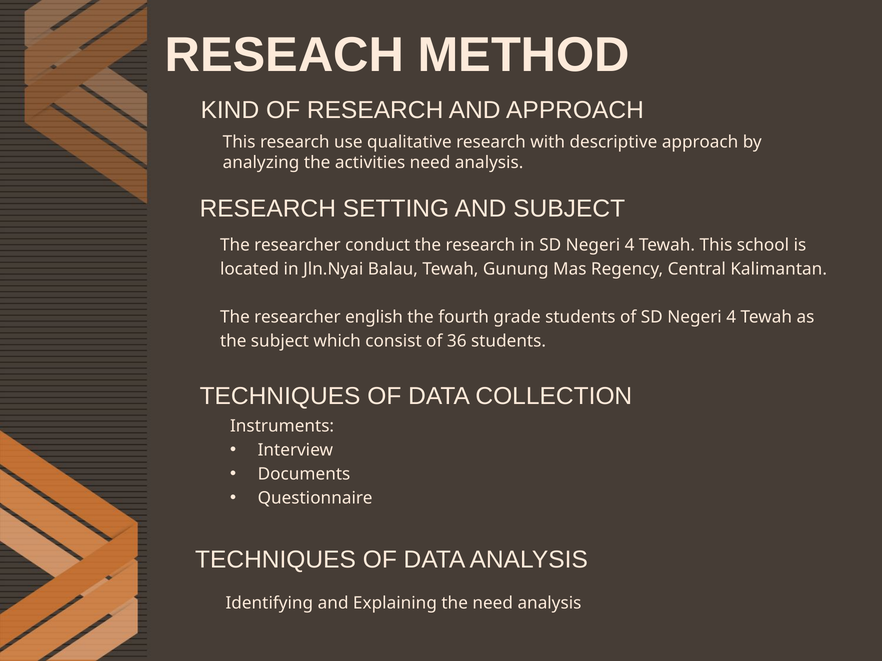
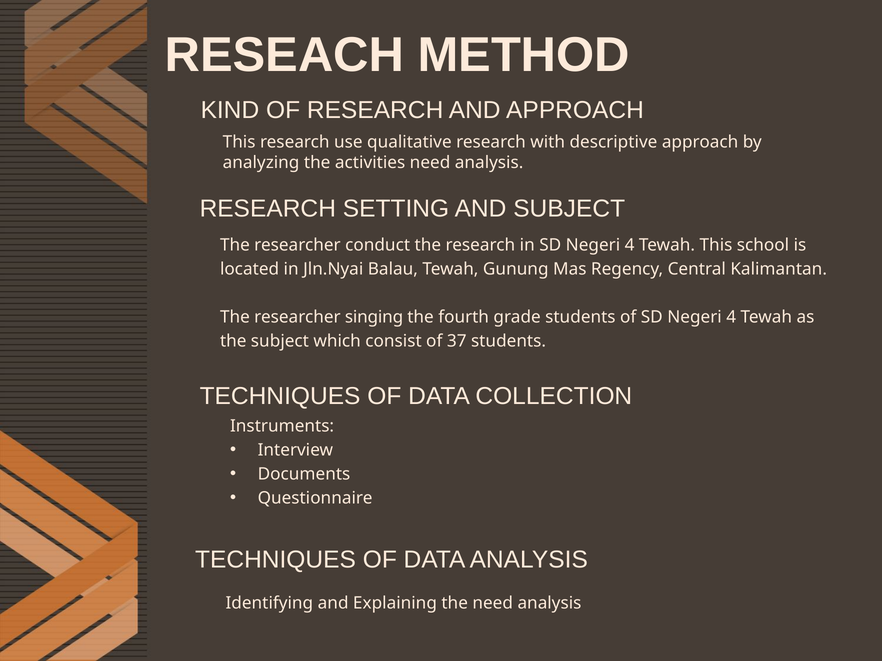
english: english -> singing (374, 317)
36: 36 -> 37 (457, 341)
